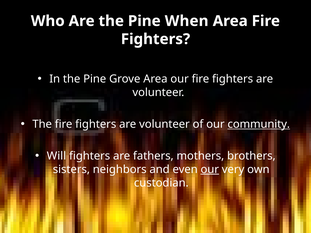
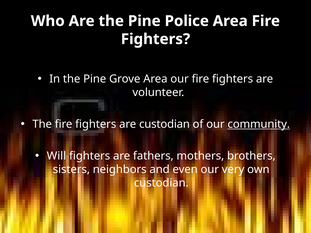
When: When -> Police (187, 21)
volunteer: volunteer -> custodian (164, 124)
our underline: present -> none (210, 170)
